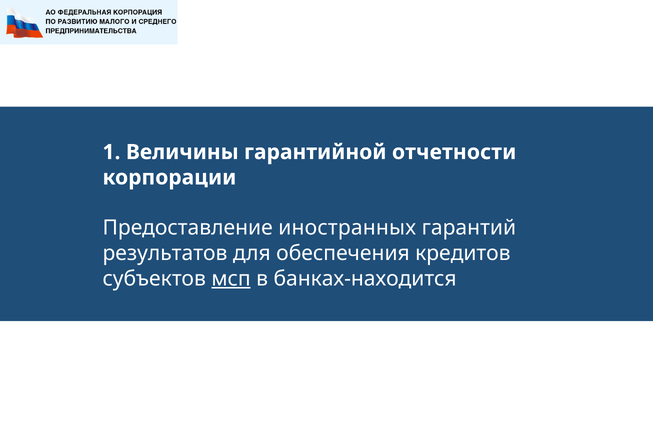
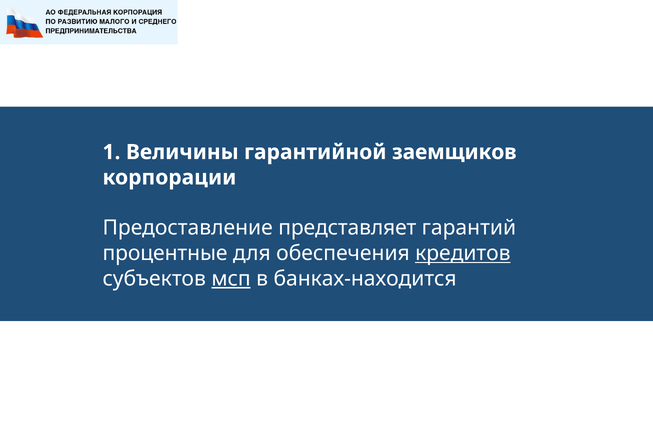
отчетности: отчетности -> заемщиков (454, 152)
иностранных: иностранных -> представляет (347, 228)
результатов: результатов -> процентные (165, 253)
кредитов underline: none -> present (463, 253)
